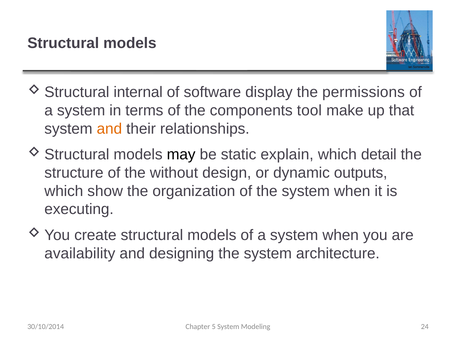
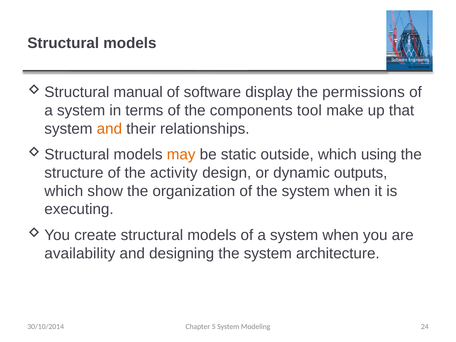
internal: internal -> manual (138, 92)
may colour: black -> orange (181, 155)
explain: explain -> outside (287, 155)
detail: detail -> using (379, 155)
without: without -> activity (174, 173)
